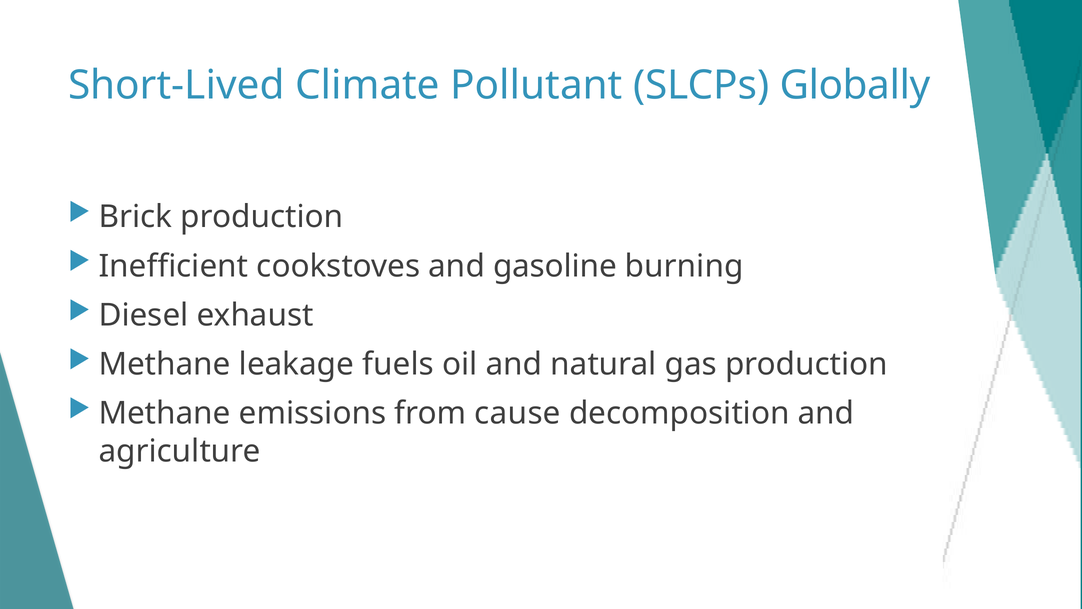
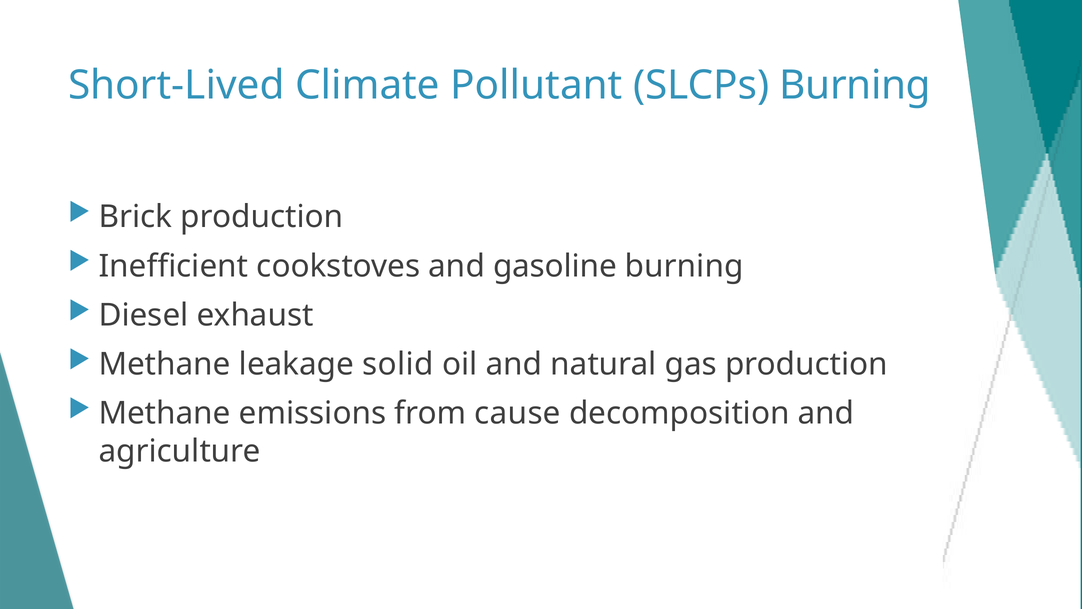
SLCPs Globally: Globally -> Burning (855, 85)
fuels: fuels -> solid (398, 364)
